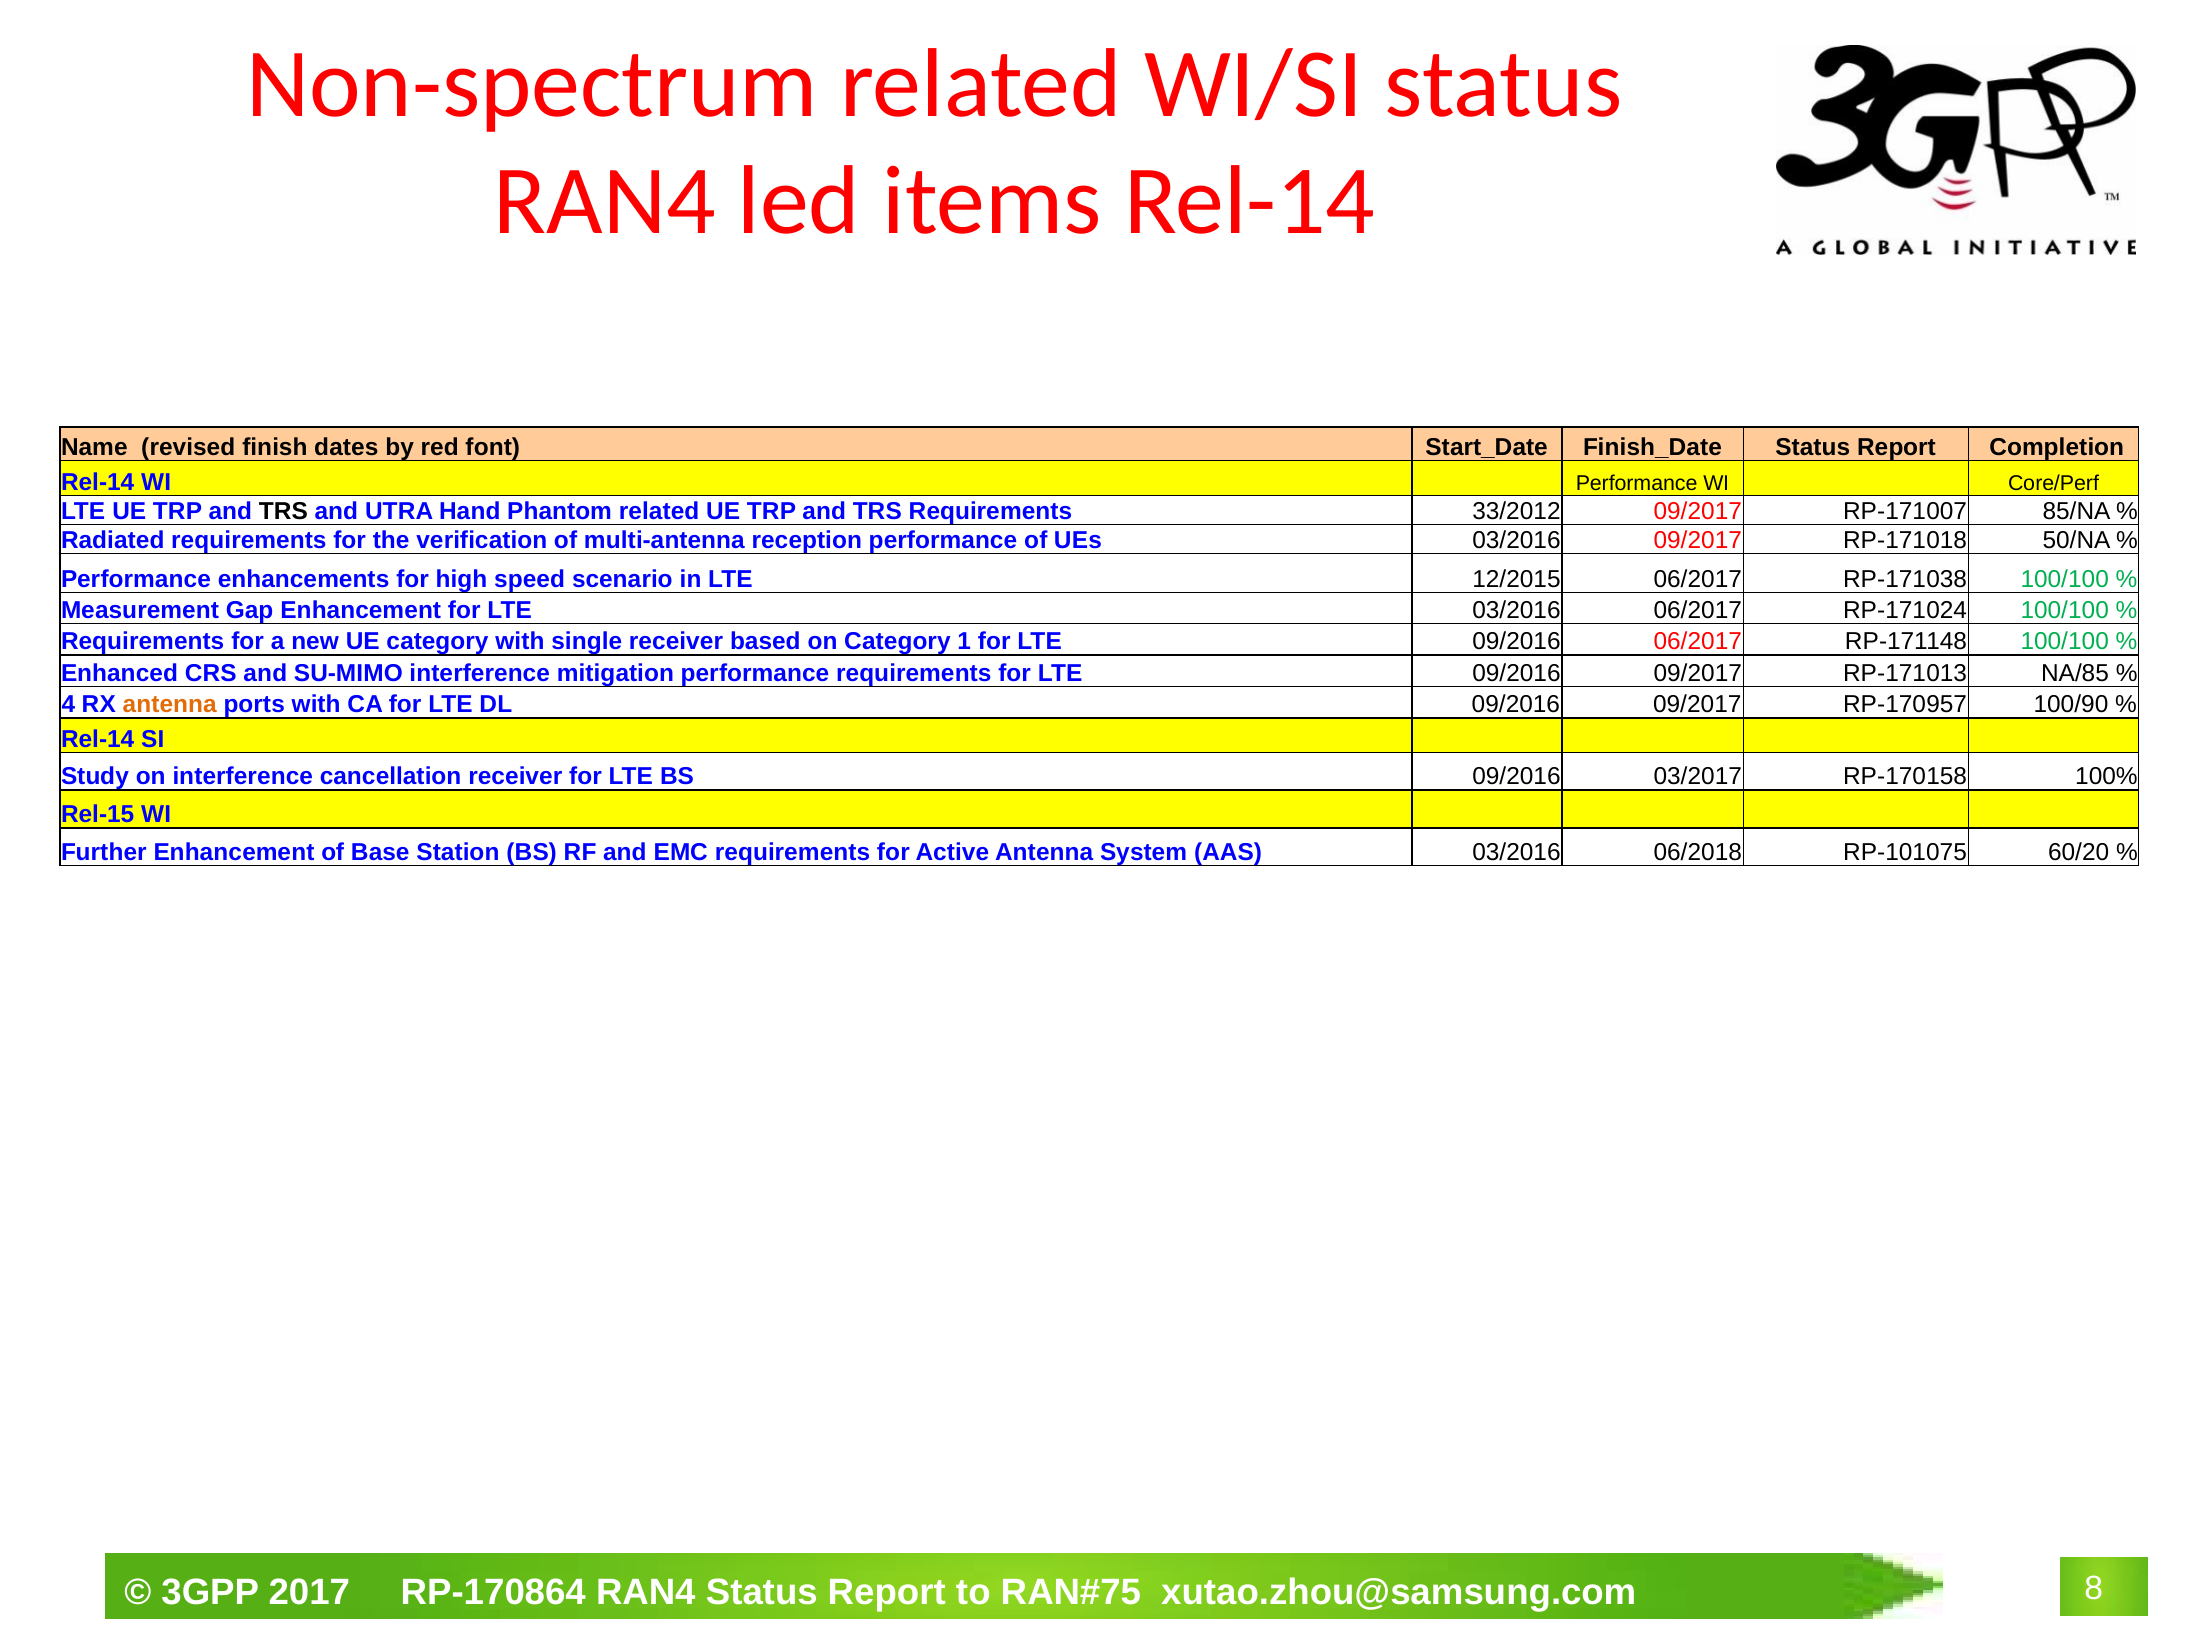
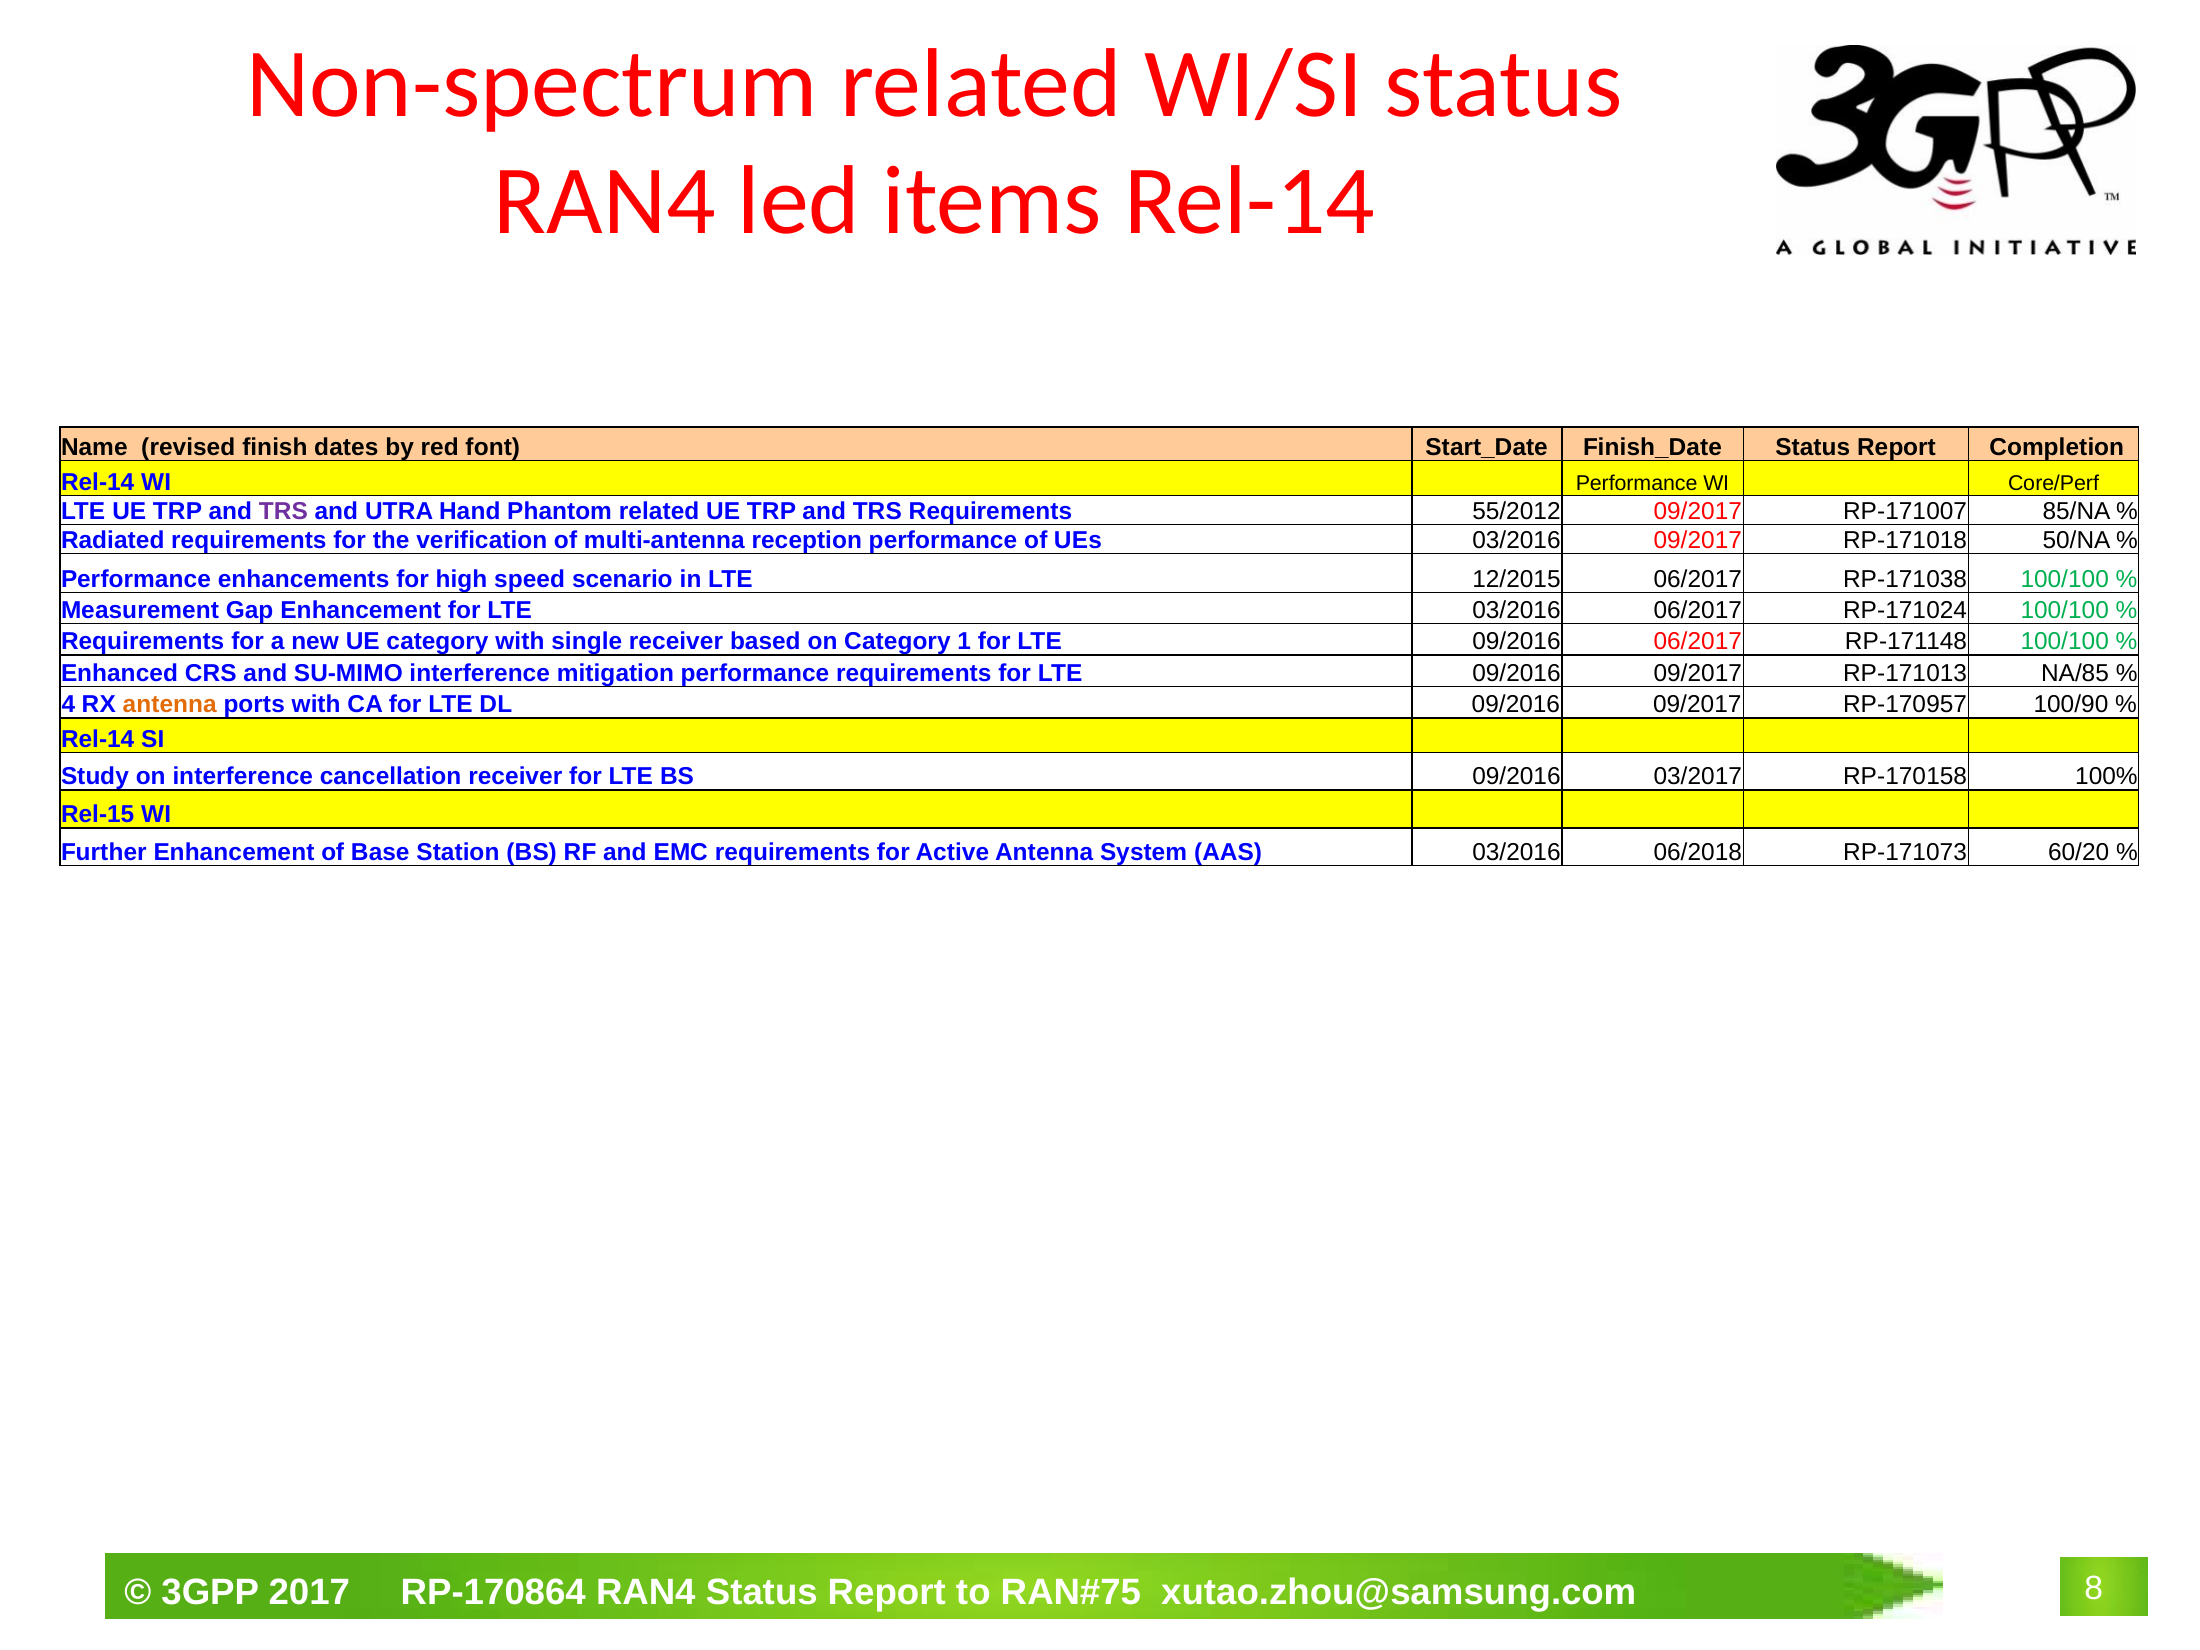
TRS colour: black -> purple (283, 511)
33/2012: 33/2012 -> 55/2012 (1516, 511)
RP-101075: RP-101075 -> RP-171073 (1905, 852)
